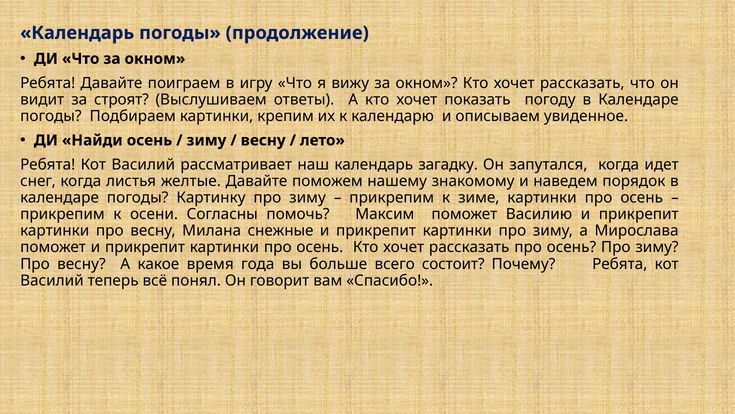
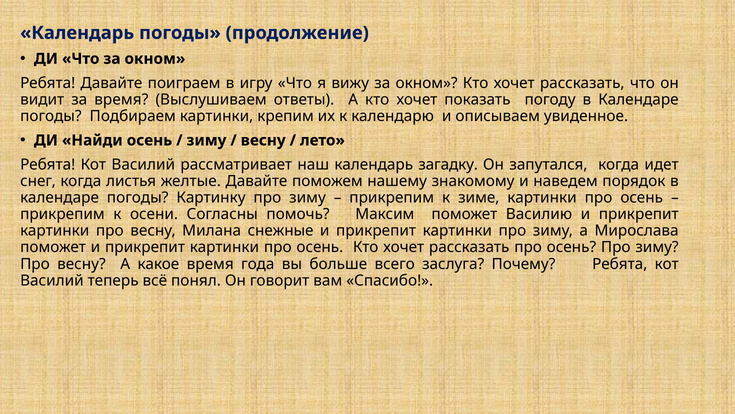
за строят: строят -> время (121, 99)
состоит: состоит -> заслуга (453, 264)
